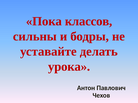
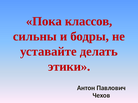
урока: урока -> этики (69, 67)
